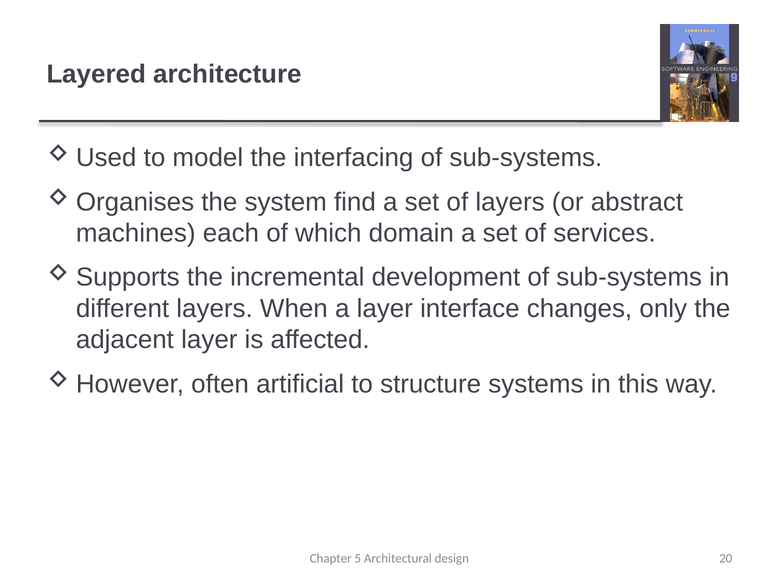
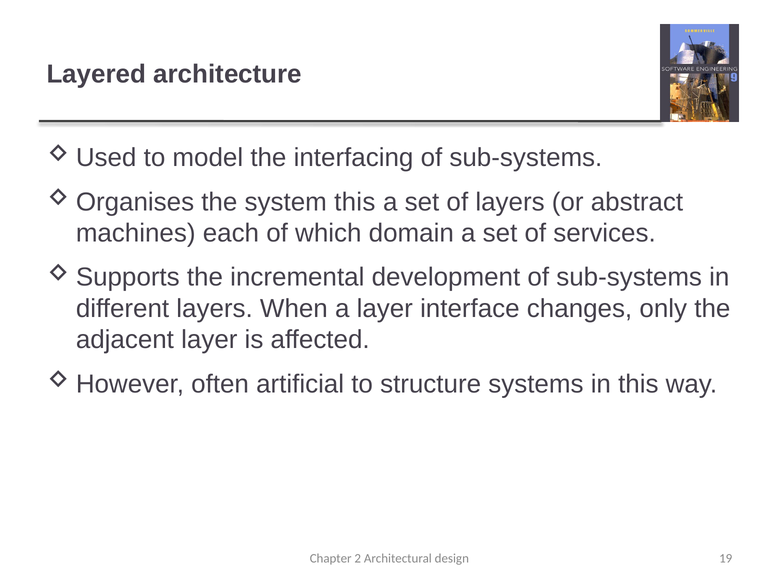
system find: find -> this (355, 202)
5: 5 -> 2 (358, 558)
20: 20 -> 19 (726, 558)
